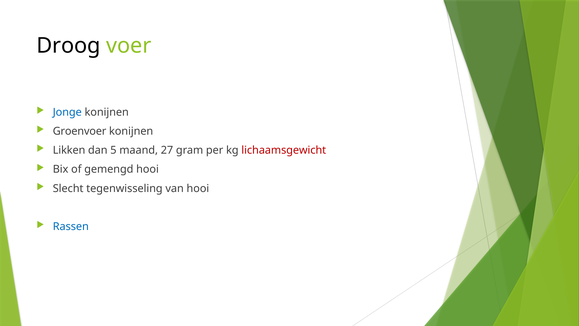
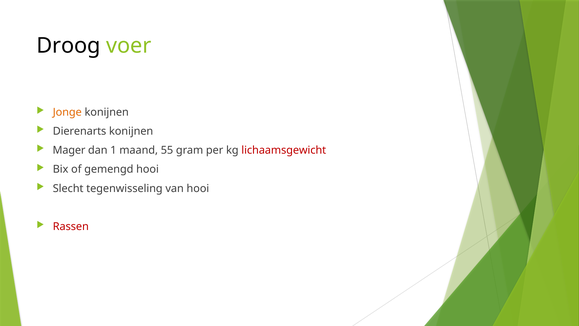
Jonge colour: blue -> orange (67, 112)
Groenvoer: Groenvoer -> Dierenarts (80, 131)
Likken: Likken -> Mager (69, 150)
5: 5 -> 1 (113, 150)
27: 27 -> 55 (167, 150)
Rassen colour: blue -> red (71, 226)
